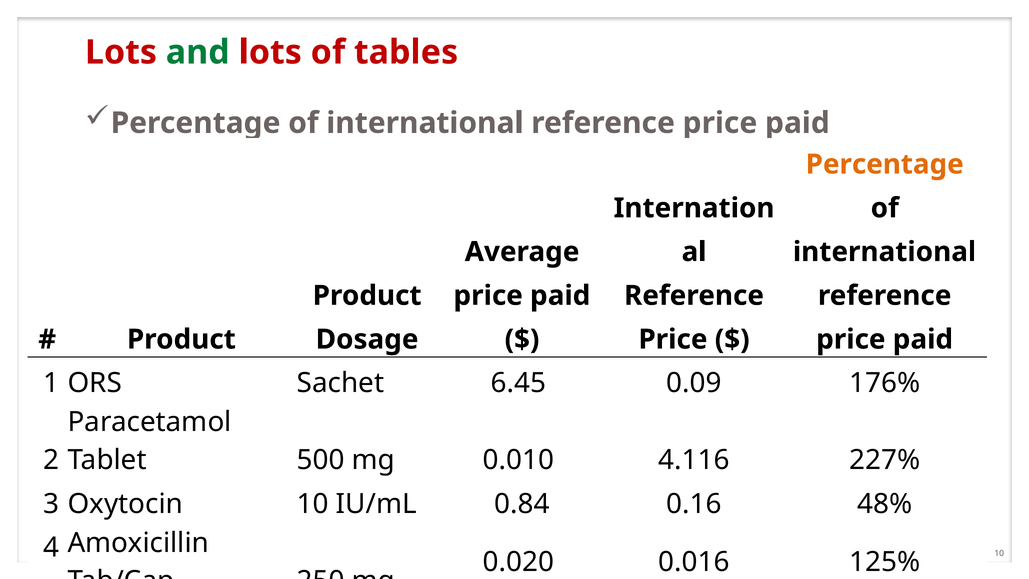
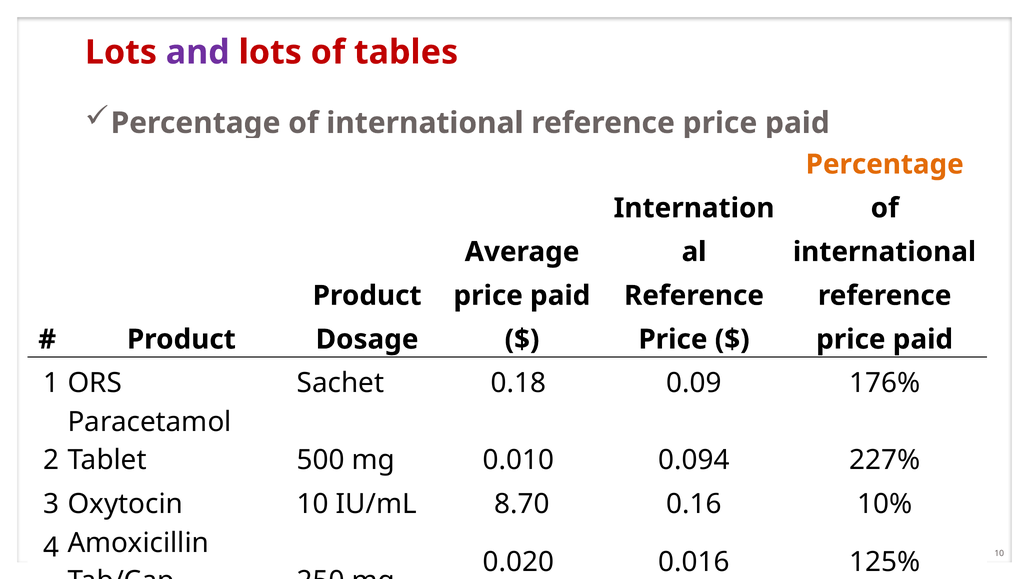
and colour: green -> purple (198, 52)
6.45: 6.45 -> 0.18 (518, 383)
4.116: 4.116 -> 0.094 (694, 460)
0.84: 0.84 -> 8.70 (522, 504)
48%: 48% -> 10% (885, 504)
